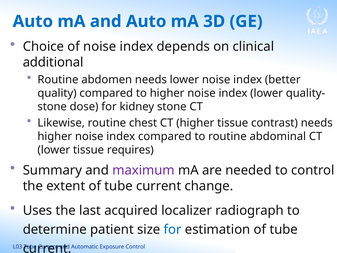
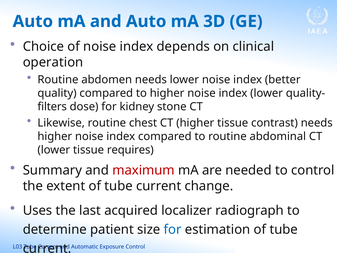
additional: additional -> operation (53, 62)
stone: stone -> filters (52, 107)
maximum colour: purple -> red (144, 170)
